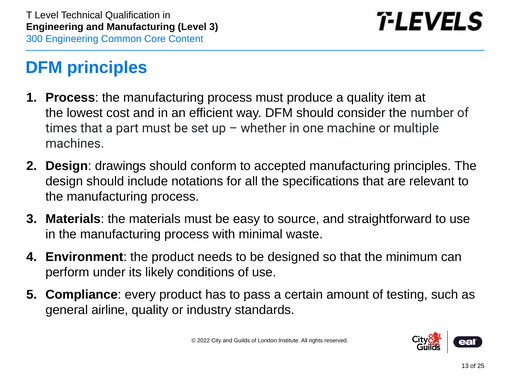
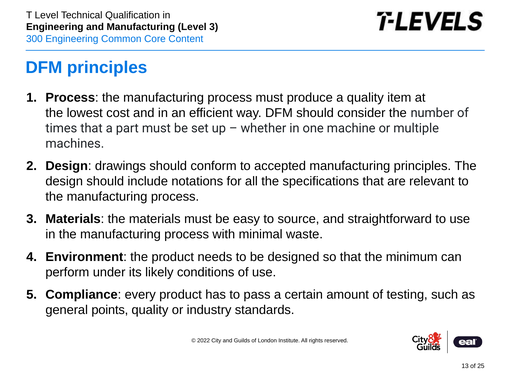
airline: airline -> points (110, 309)
